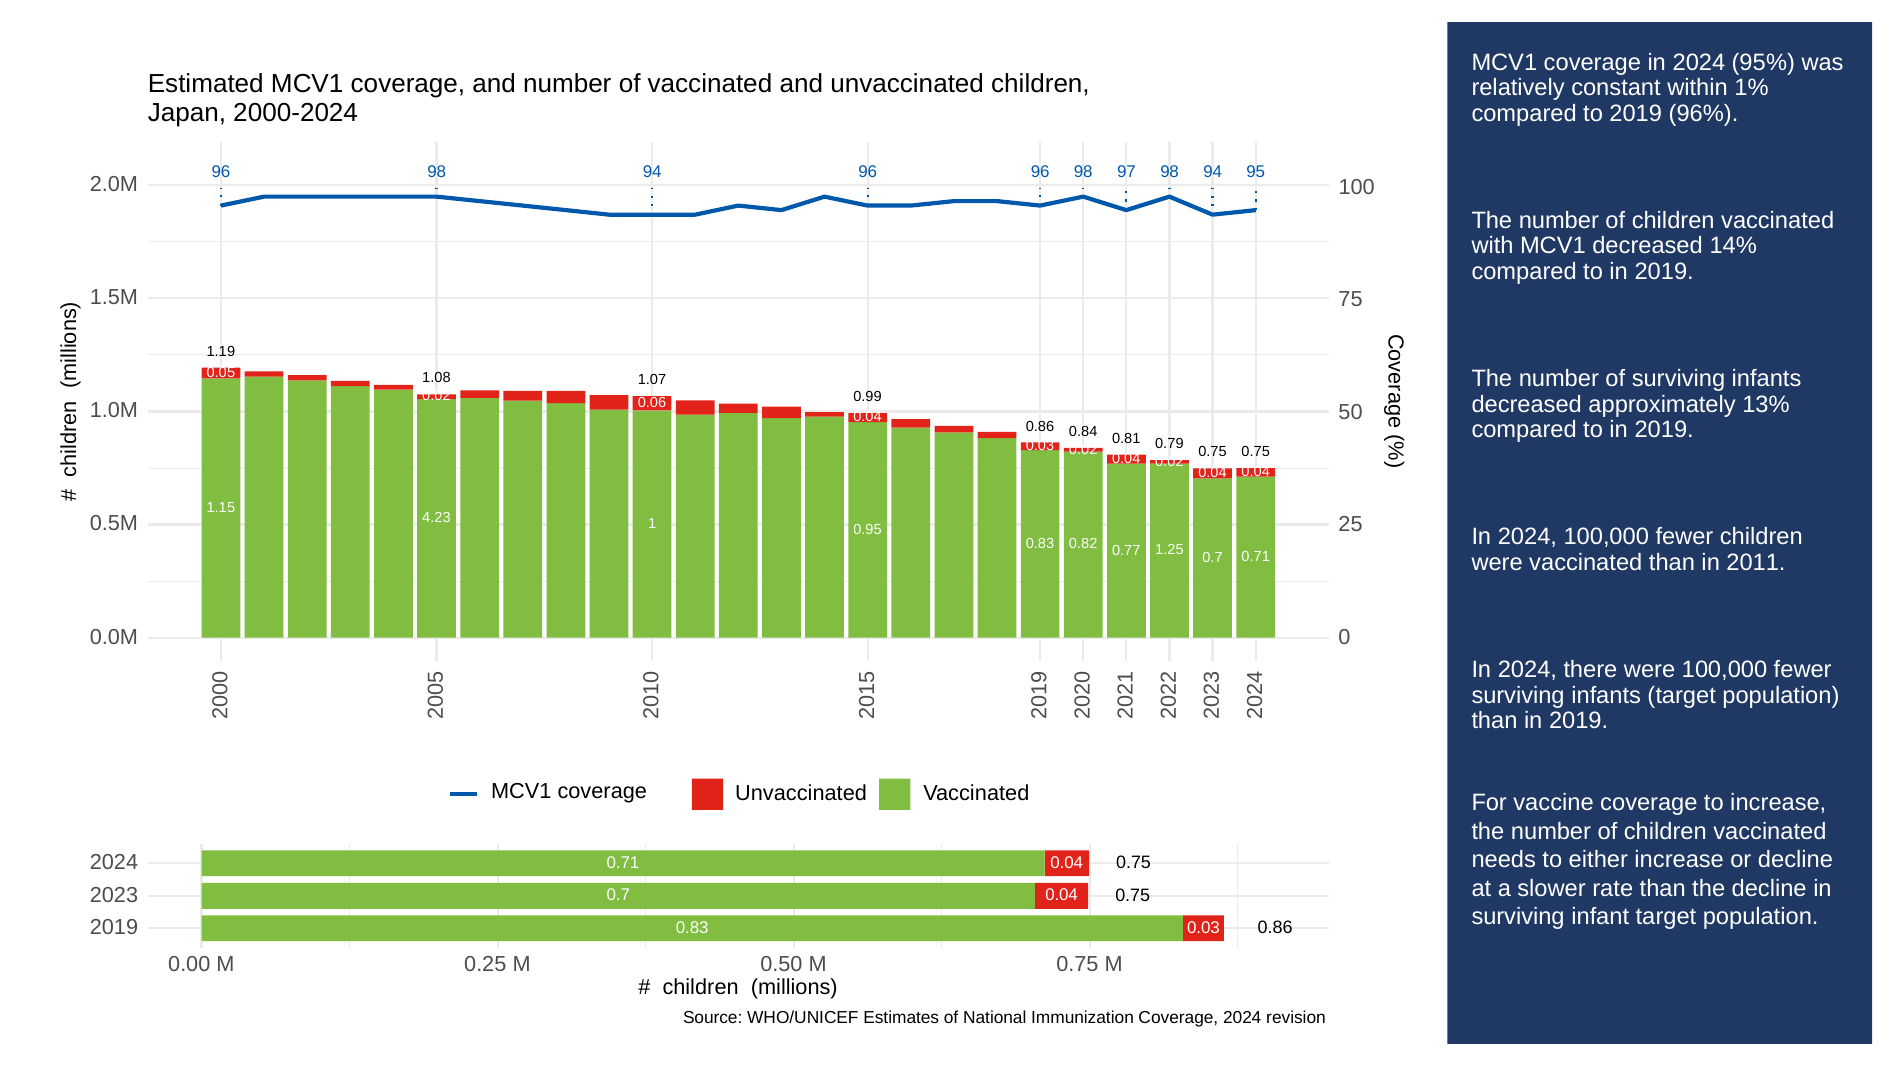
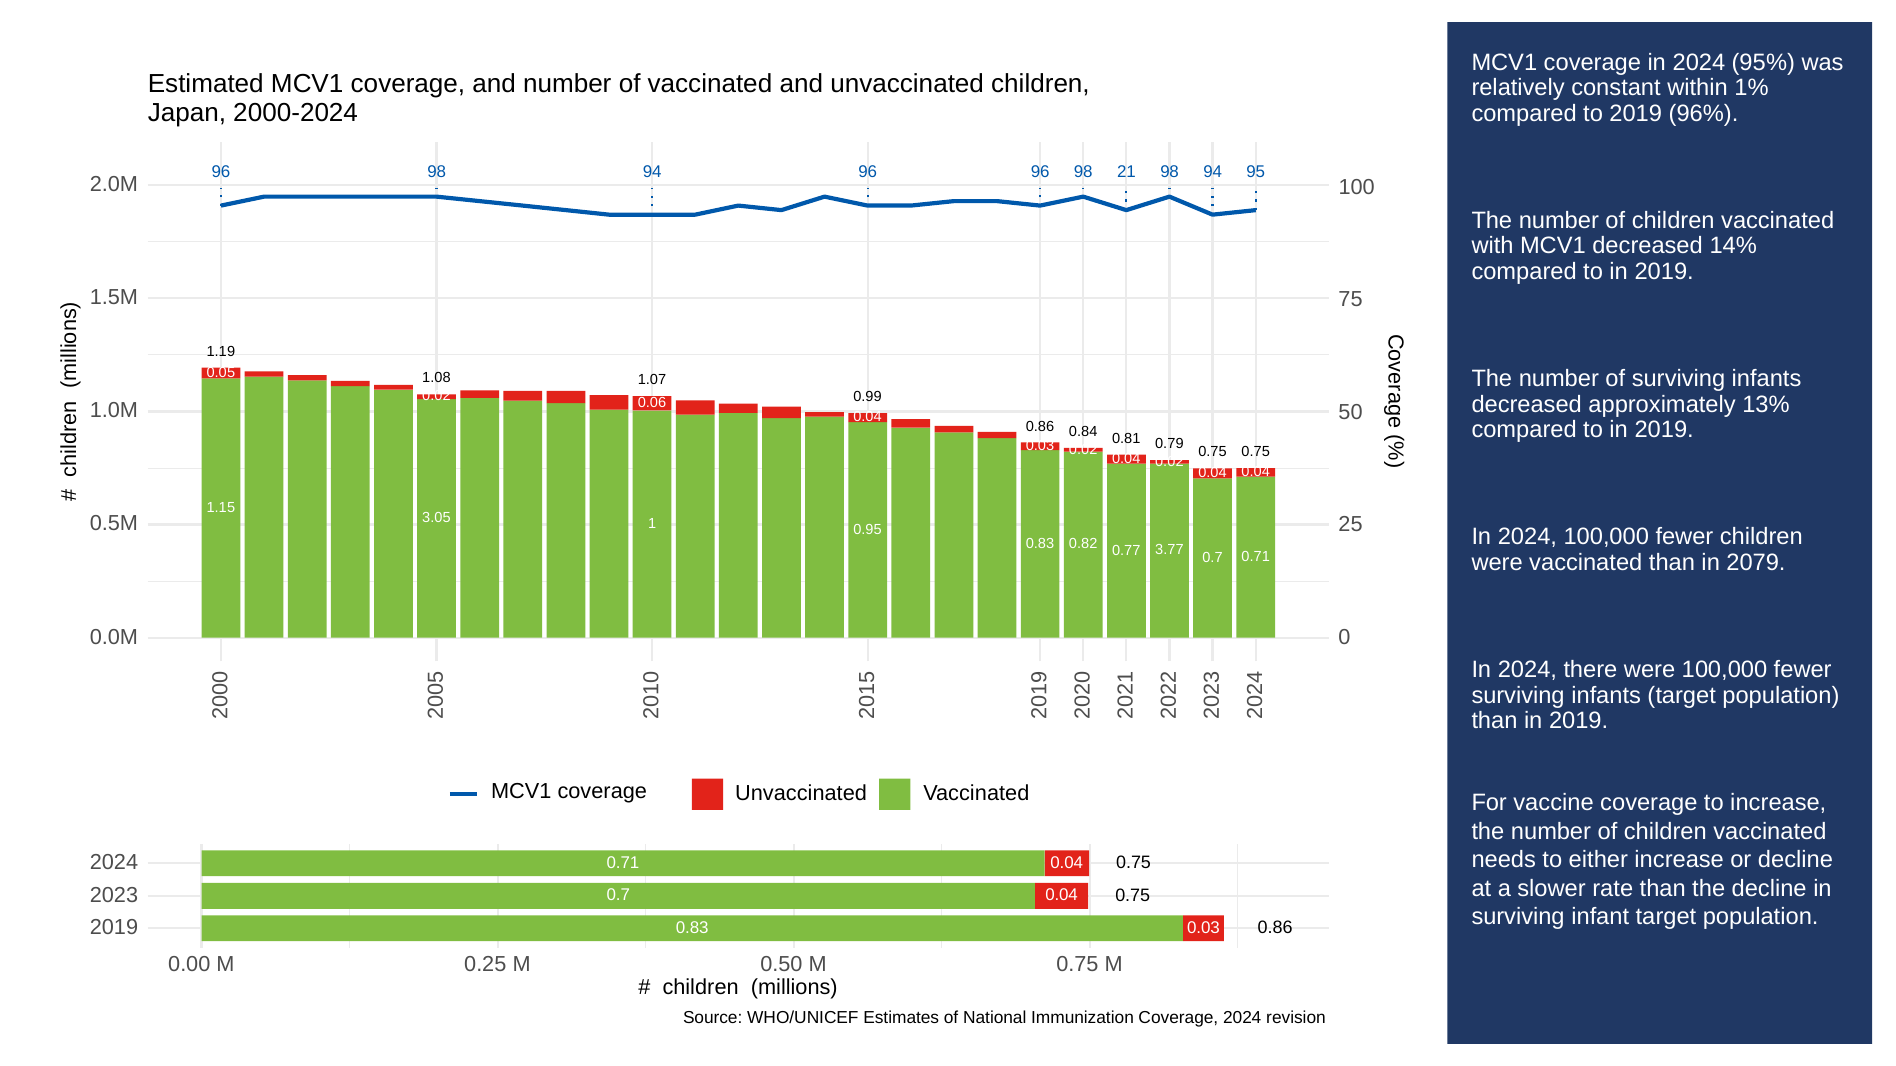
97: 97 -> 21 (1127, 172)
4.23: 4.23 -> 3.05 (436, 518)
1.25: 1.25 -> 3.77 (1169, 550)
2011: 2011 -> 2079 (1756, 563)
